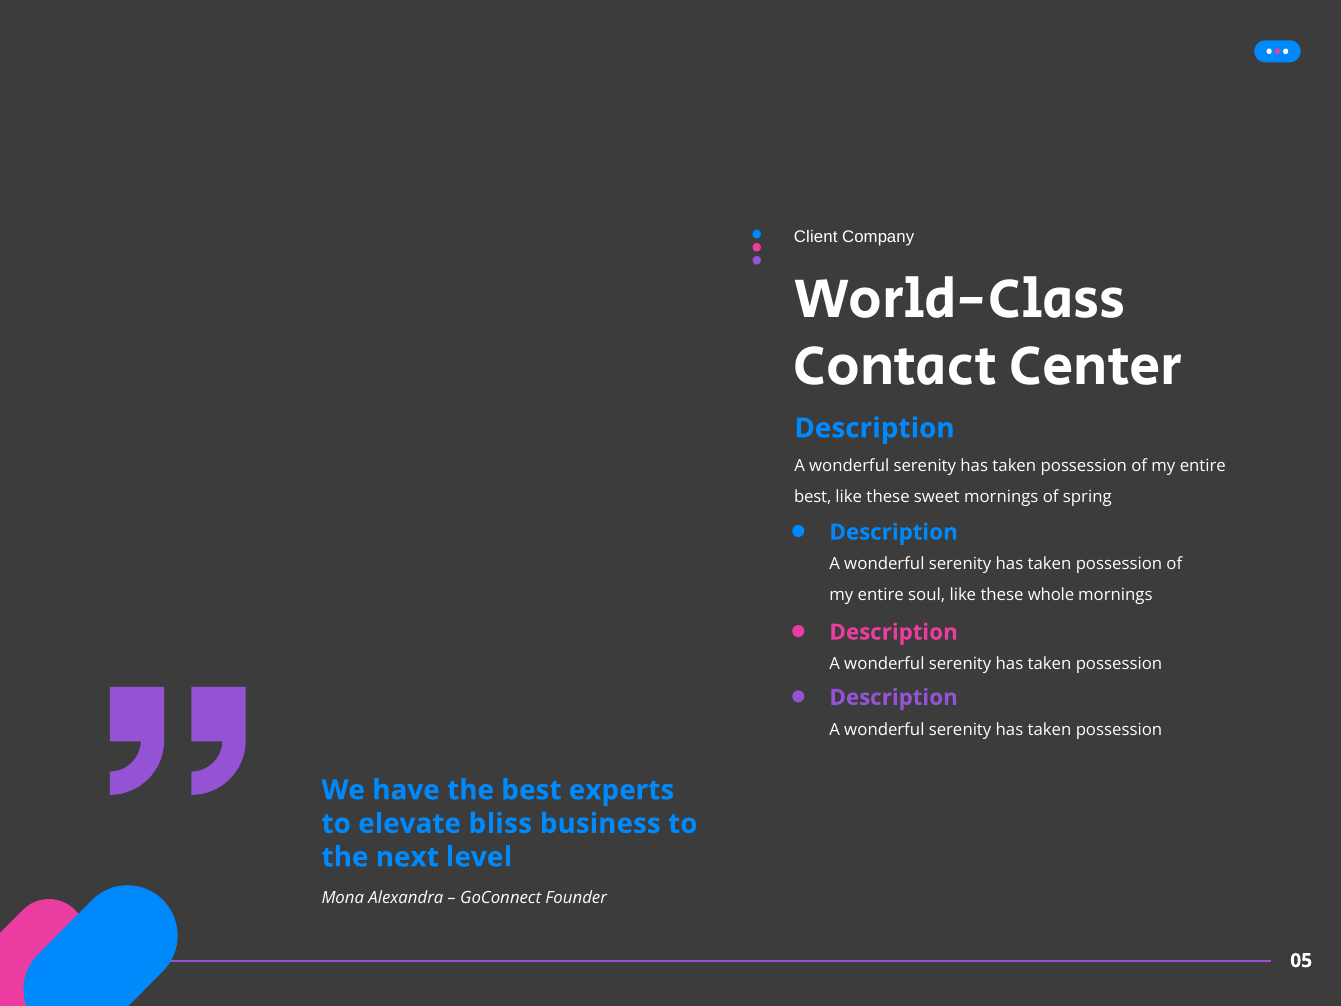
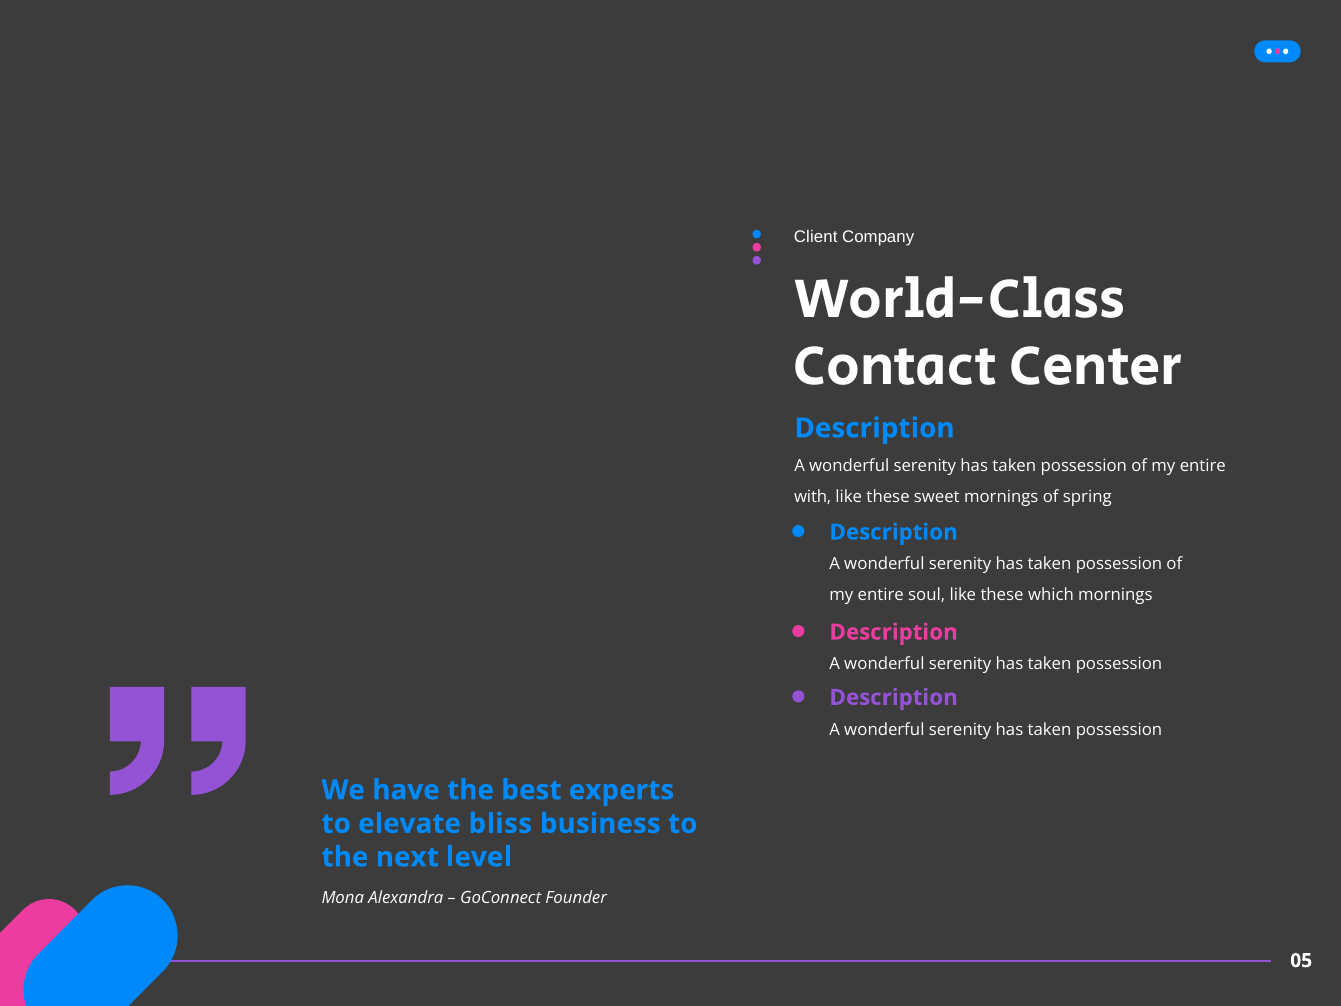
best: best -> with (813, 496)
whole: whole -> which (1051, 594)
